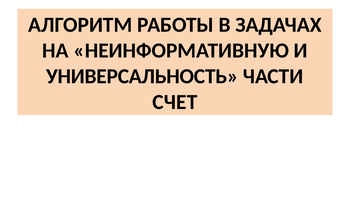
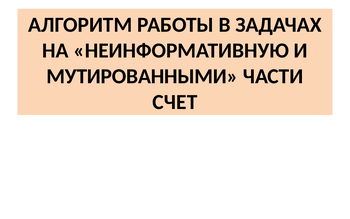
УНИВЕРСАЛЬНОСТЬ: УНИВЕРСАЛЬНОСТЬ -> МУТИРОВАННЫМИ (142, 76)
